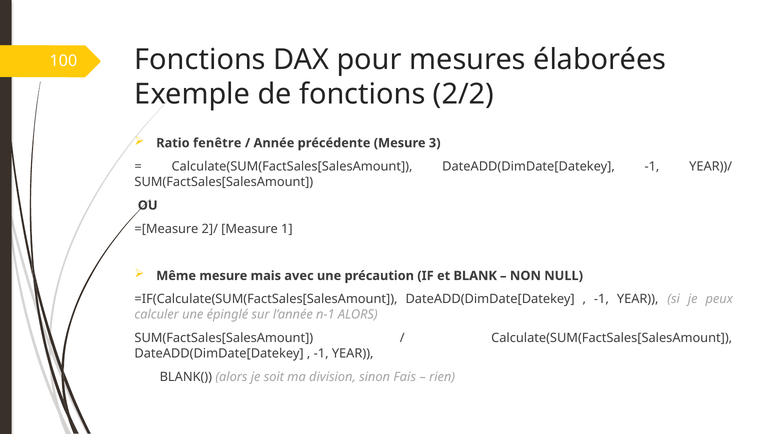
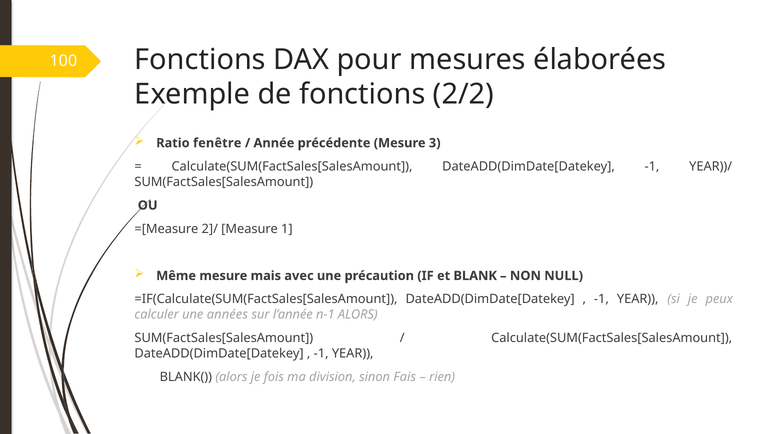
épinglé: épinglé -> années (227, 314)
soit: soit -> fois (274, 377)
